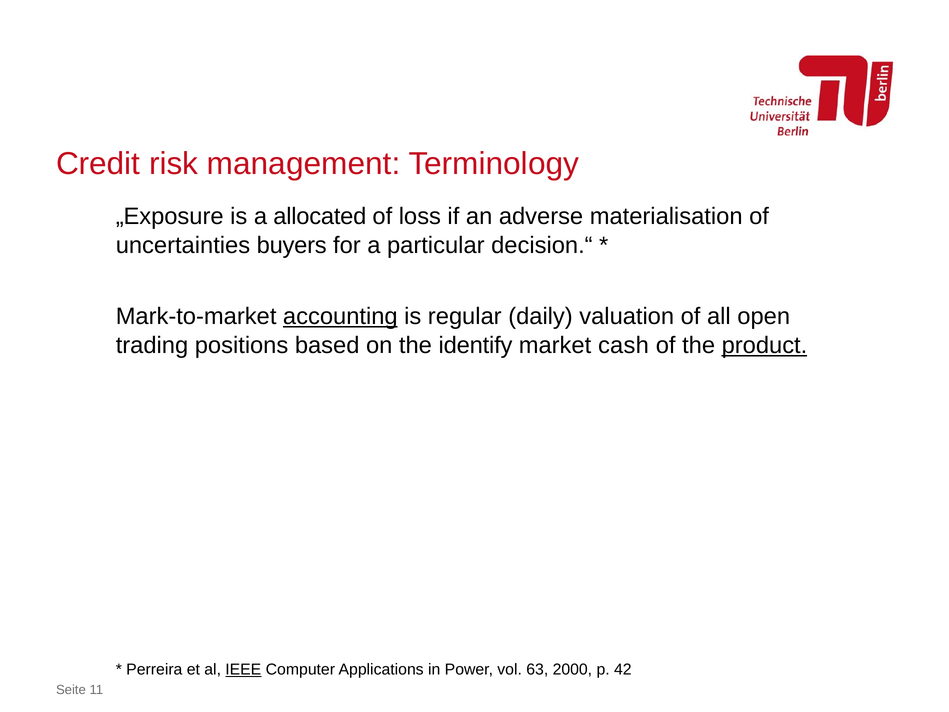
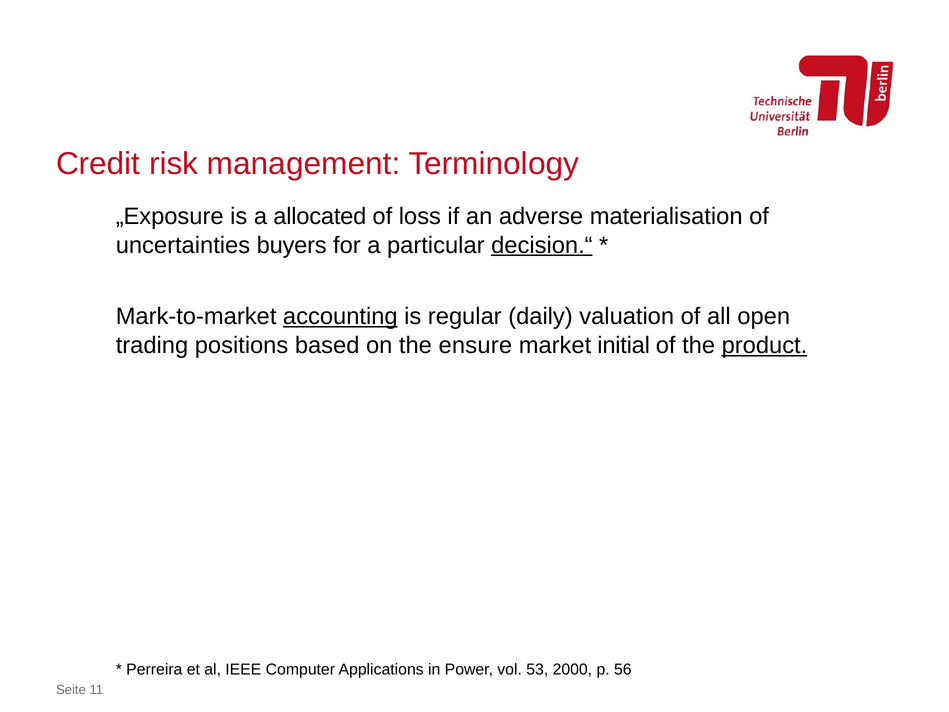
decision.“ underline: none -> present (542, 245)
identify: identify -> ensure (475, 345)
cash: cash -> initial (624, 345)
IEEE underline: present -> none (243, 670)
63: 63 -> 53 (537, 670)
42: 42 -> 56 (623, 670)
